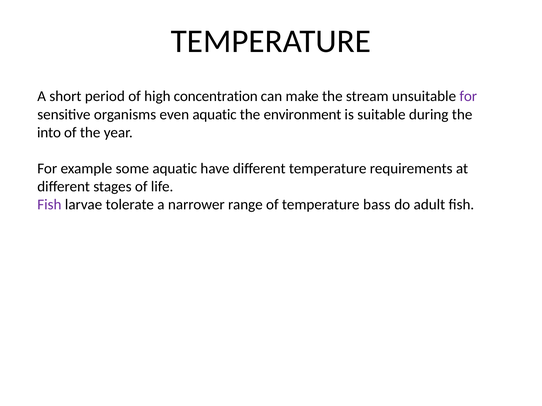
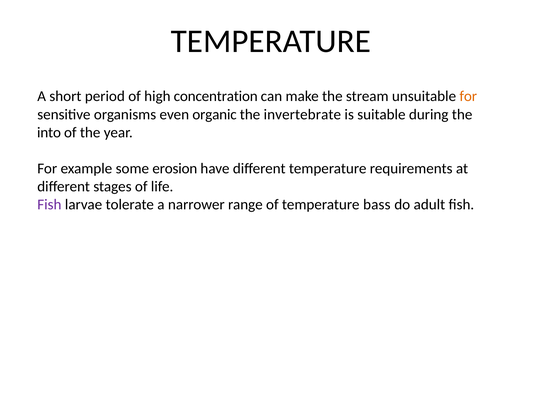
for colour: purple -> orange (468, 96)
even aquatic: aquatic -> organic (215, 115)
environment: environment -> invertebrate (302, 115)
some aquatic: aquatic -> erosion (175, 169)
